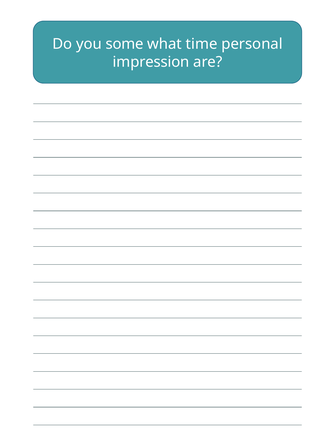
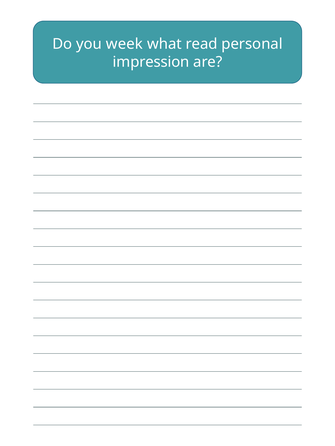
some: some -> week (124, 44)
time: time -> read (202, 44)
